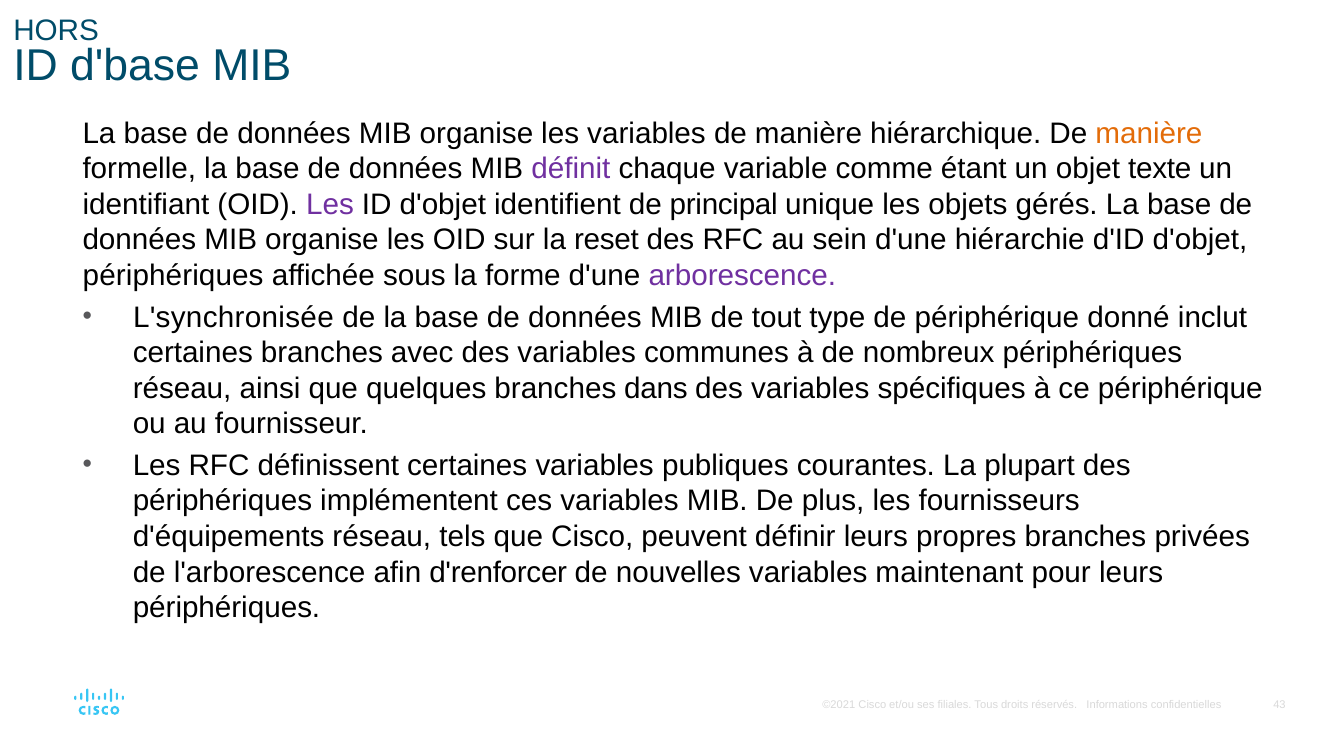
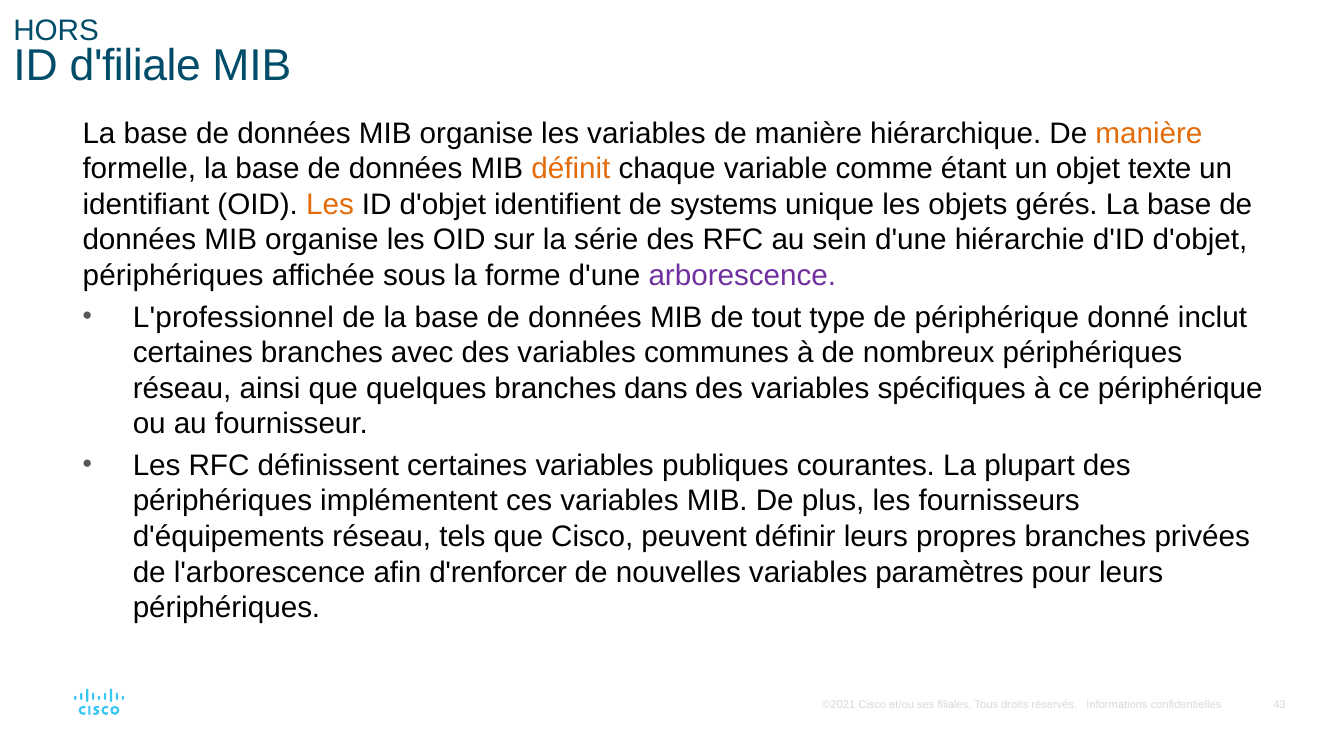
d'base: d'base -> d'filiale (135, 66)
définit colour: purple -> orange (571, 169)
Les colour: purple -> orange (330, 205)
principal: principal -> systems (724, 205)
reset: reset -> série (606, 240)
L'synchronisée: L'synchronisée -> L'professionnel (233, 317)
maintenant: maintenant -> paramètres (950, 573)
